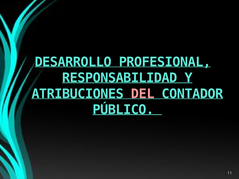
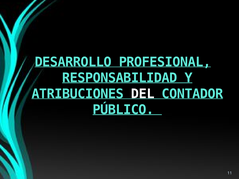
DEL colour: pink -> white (143, 94)
